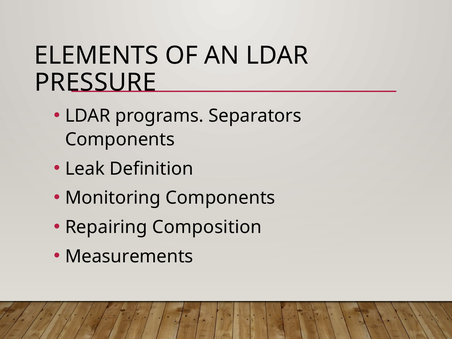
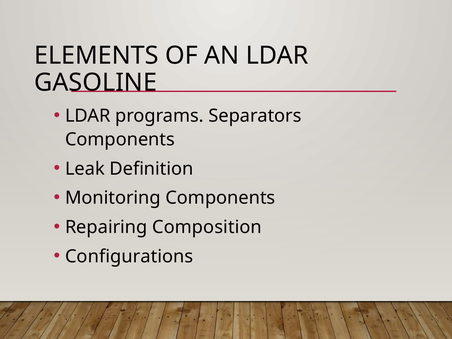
PRESSURE: PRESSURE -> GASOLINE (96, 83)
Measurements: Measurements -> Configurations (129, 256)
